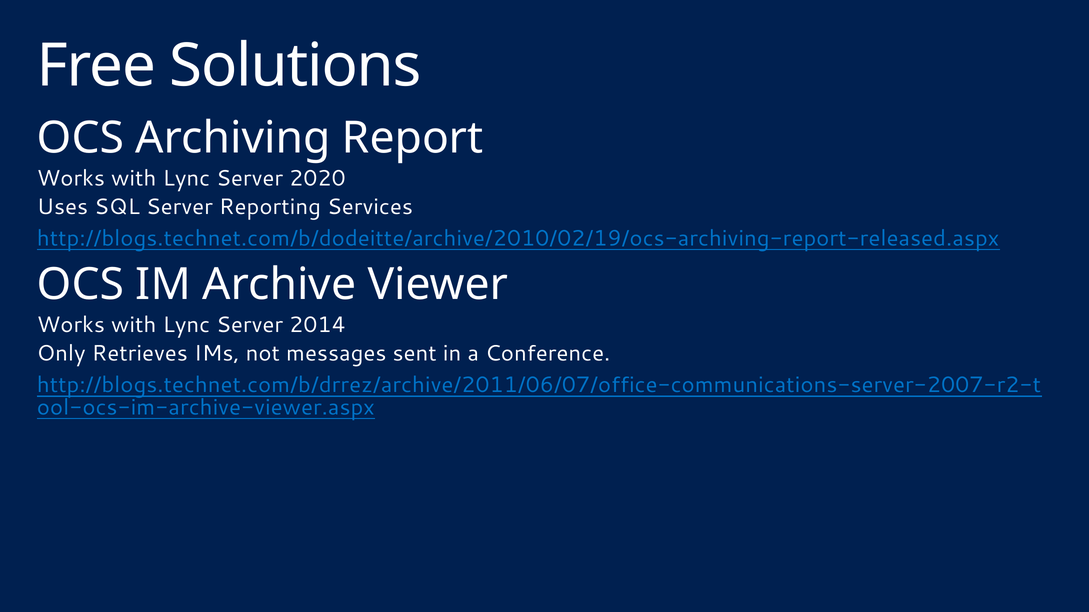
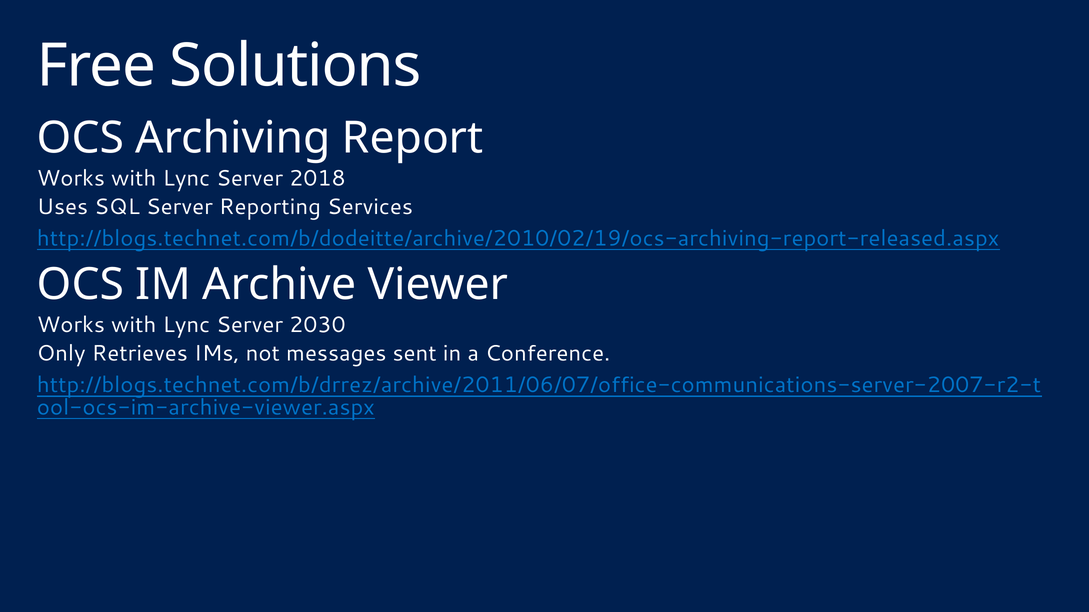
2020: 2020 -> 2018 (317, 179)
2014: 2014 -> 2030 (317, 325)
